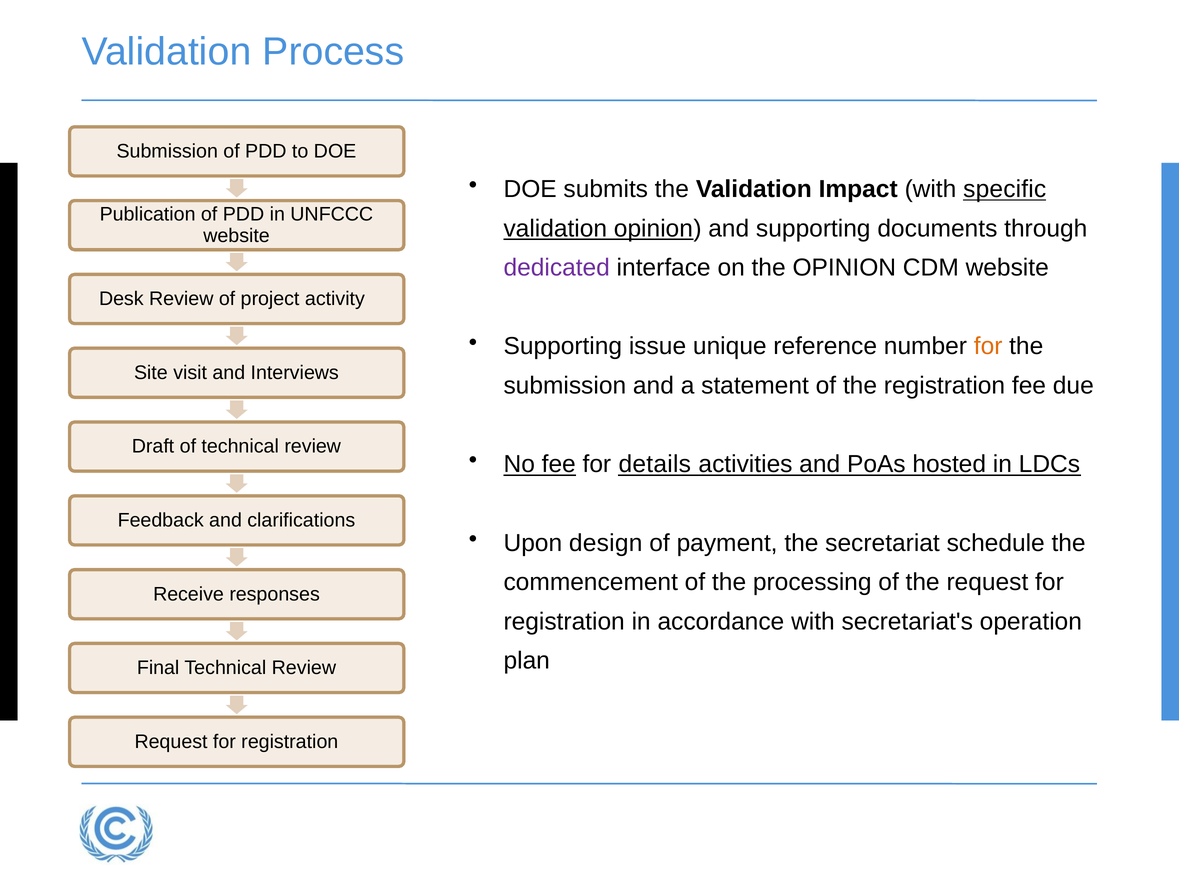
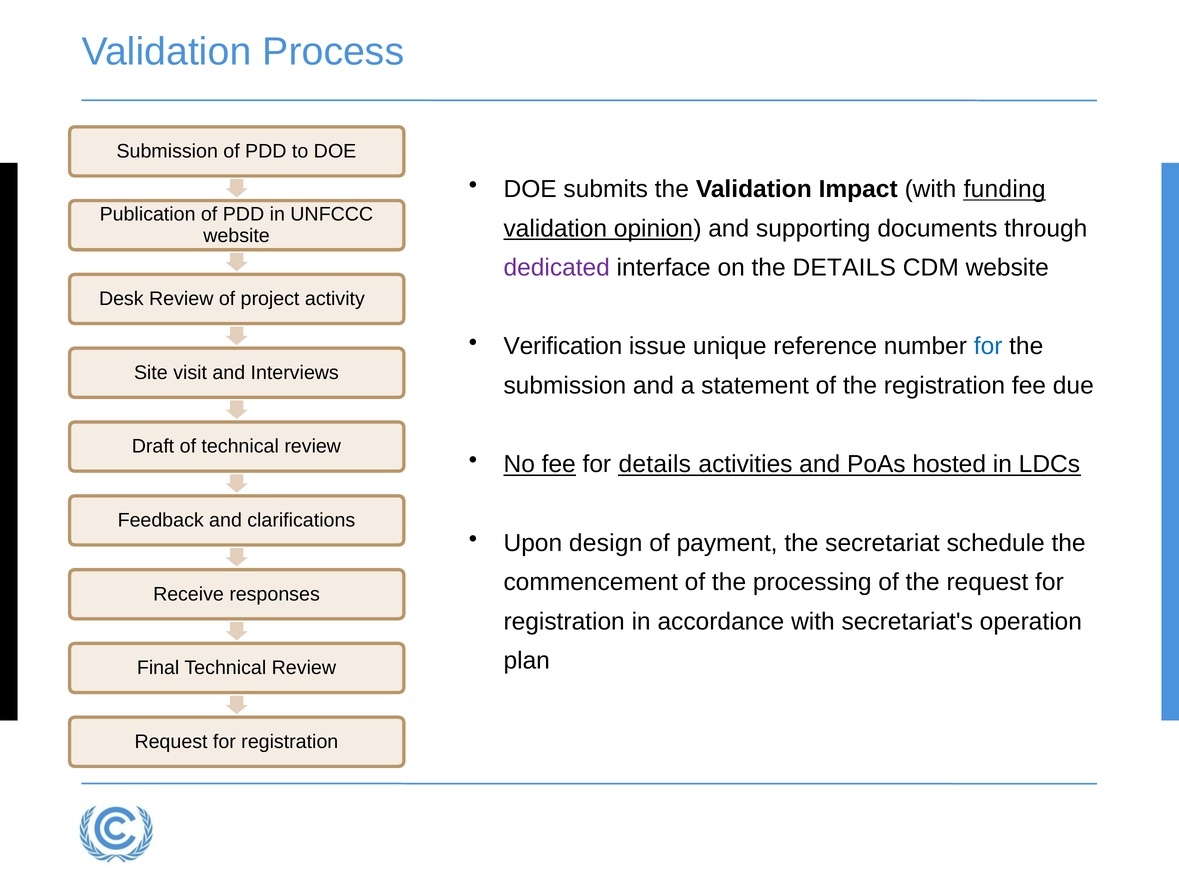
specific: specific -> funding (1005, 189)
the OPINION: OPINION -> DETAILS (844, 268)
Supporting: Supporting -> Verification (563, 346)
for colour: orange -> blue (988, 346)
